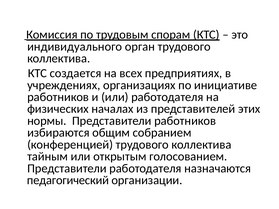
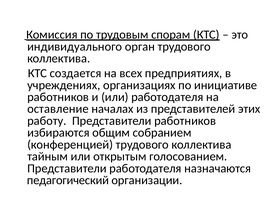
физических: физических -> оставление (58, 109)
нормы: нормы -> работу (47, 121)
